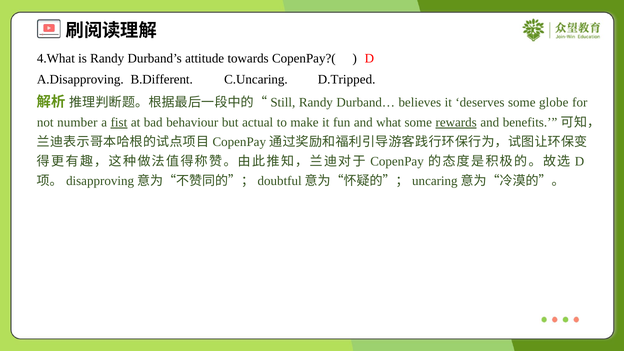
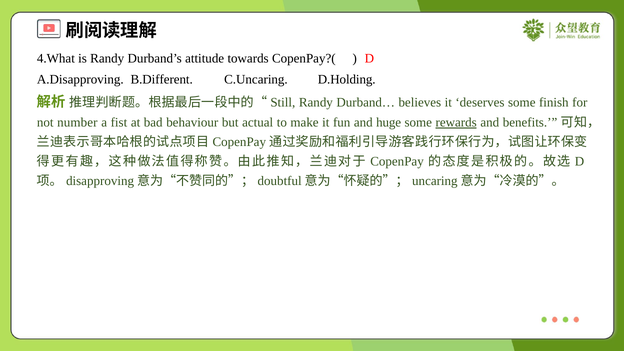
D.Tripped: D.Tripped -> D.Holding (347, 79)
globe: globe -> finish (554, 103)
fist underline: present -> none (119, 122)
what: what -> huge (389, 122)
